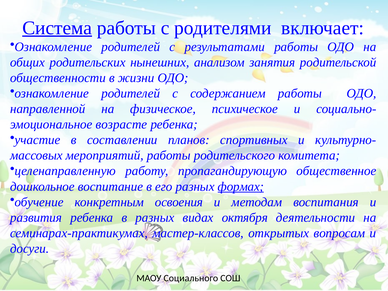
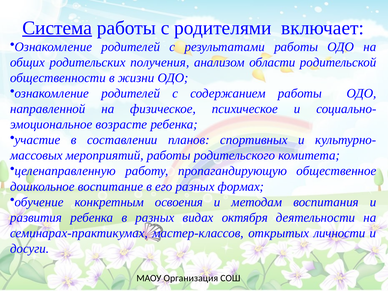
нынешних: нынешних -> получения (160, 62)
занятия: занятия -> области (272, 62)
формах underline: present -> none (241, 186)
вопросам: вопросам -> личности (340, 233)
Социального: Социального -> Организация (191, 278)
